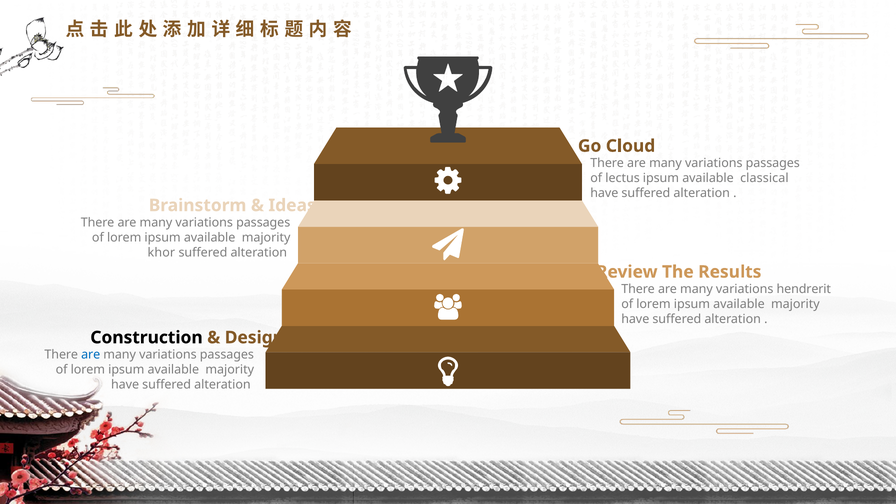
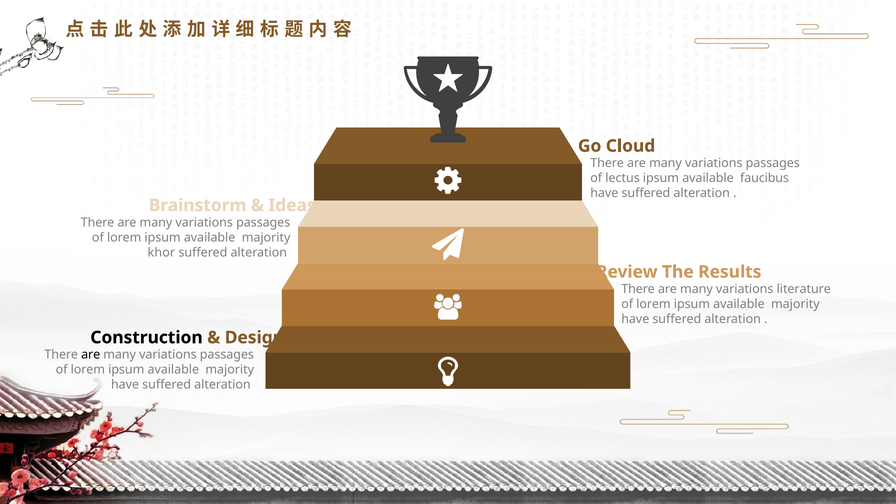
classical: classical -> faucibus (765, 178)
hendrerit: hendrerit -> literature (804, 289)
are colour: blue -> black (91, 355)
